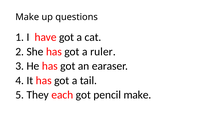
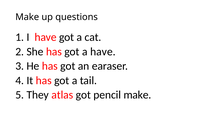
a ruler: ruler -> have (103, 51)
each: each -> atlas (62, 95)
